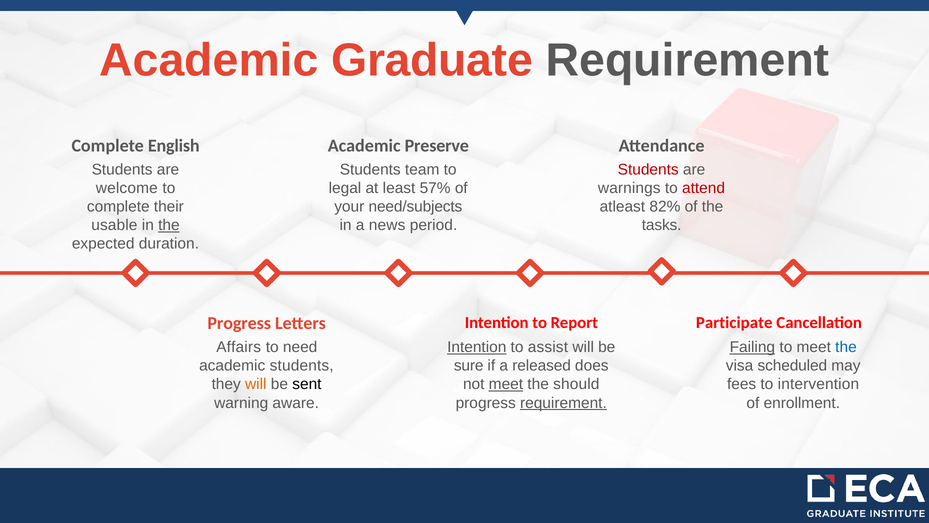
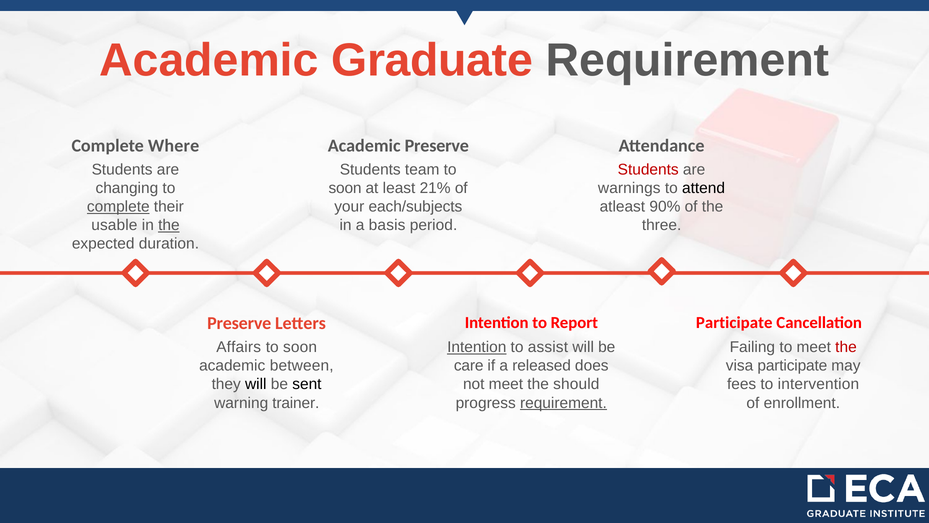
English: English -> Where (174, 146)
welcome: welcome -> changing (127, 188)
legal: legal -> soon (345, 188)
57%: 57% -> 21% (435, 188)
attend colour: red -> black (704, 188)
complete underline: none -> present (118, 206)
need/subjects: need/subjects -> each/subjects (415, 206)
82%: 82% -> 90% (665, 206)
news: news -> basis (387, 225)
tasks: tasks -> three (662, 225)
Progress: Progress -> Preserve (239, 323)
need: need -> soon (300, 347)
Failing underline: present -> none (752, 347)
the colour: blue -> red (846, 347)
academic students: students -> between (302, 365)
sure: sure -> care (469, 365)
visa scheduled: scheduled -> participate (792, 365)
will colour: orange -> black (256, 384)
meet underline: present -> none (506, 384)
aware: aware -> trainer (296, 403)
